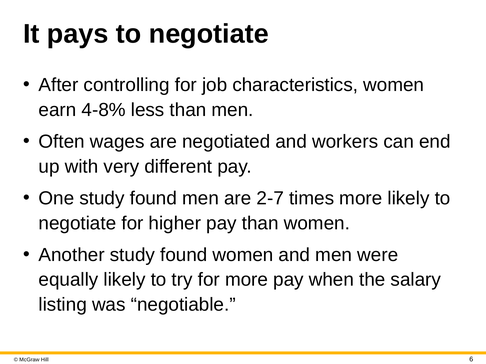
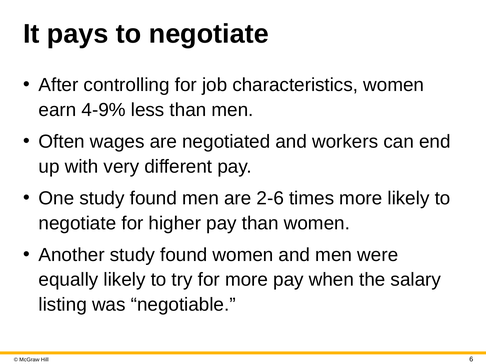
4-8%: 4-8% -> 4-9% (104, 110)
2-7: 2-7 -> 2-6 (270, 199)
